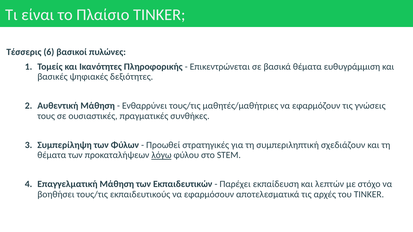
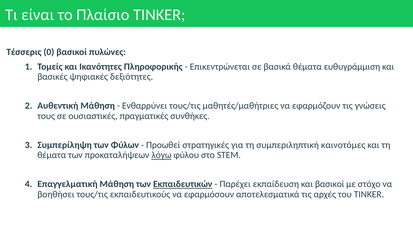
6: 6 -> 0 (49, 52)
σχεδιάζουν: σχεδιάζουν -> καινοτόμες (343, 145)
Εκπαιδευτικών underline: none -> present (183, 184)
και λεπτών: λεπτών -> βασικοί (330, 184)
